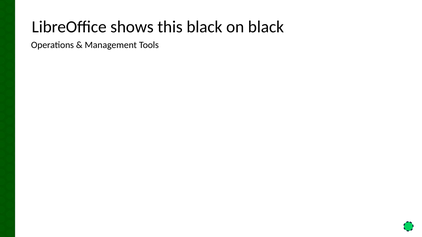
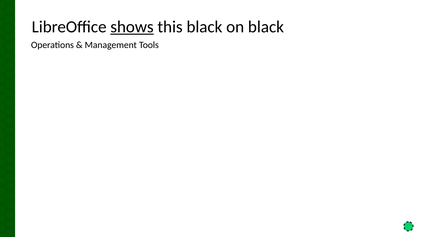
shows underline: none -> present (132, 27)
